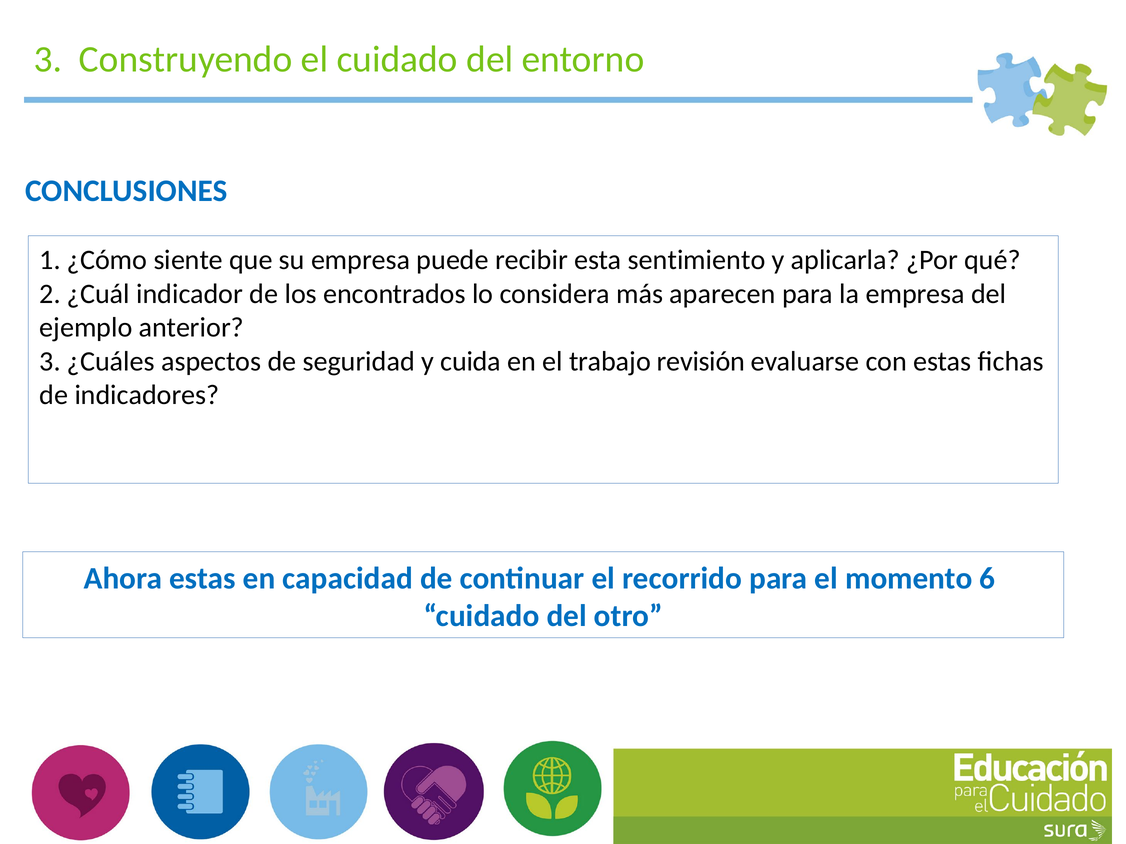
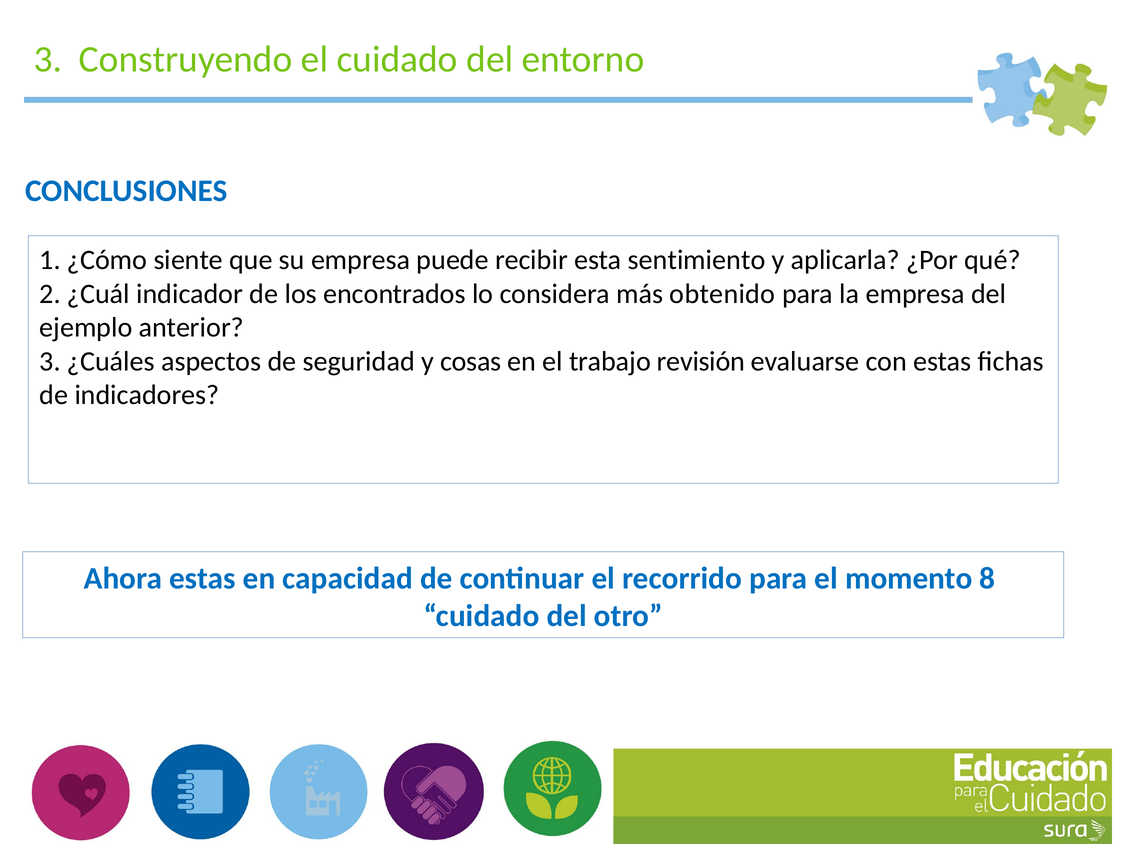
aparecen: aparecen -> obtenido (722, 294)
cuida: cuida -> cosas (471, 362)
6: 6 -> 8 (987, 579)
